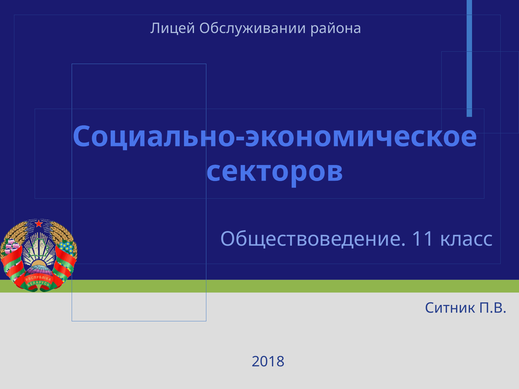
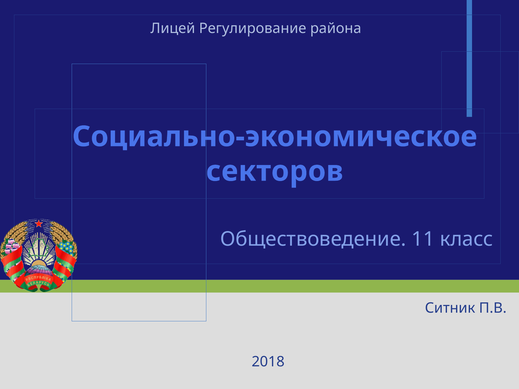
Обслуживании: Обслуживании -> Регулирование (253, 28)
